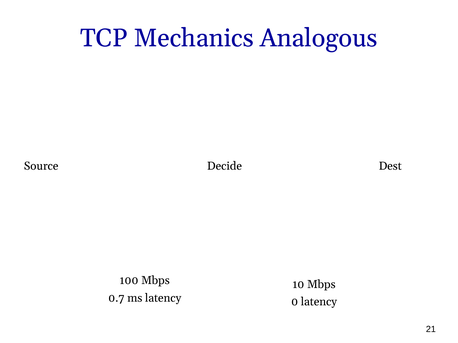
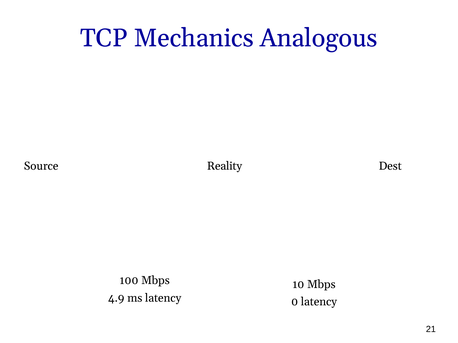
Decide: Decide -> Reality (225, 166)
0.7: 0.7 -> 4.9 (116, 298)
